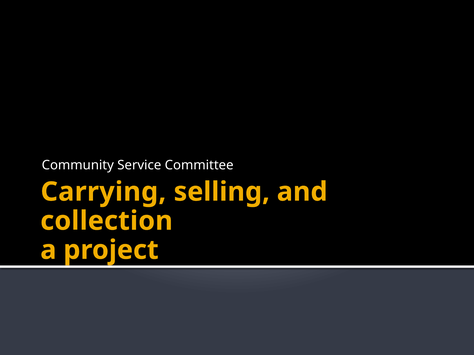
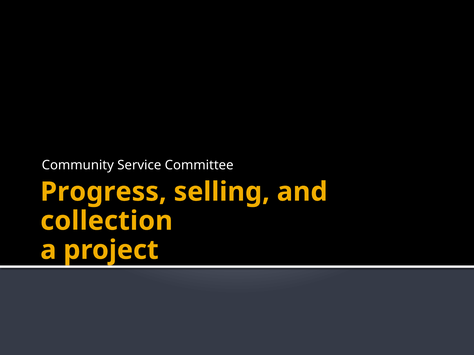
Carrying: Carrying -> Progress (103, 192)
